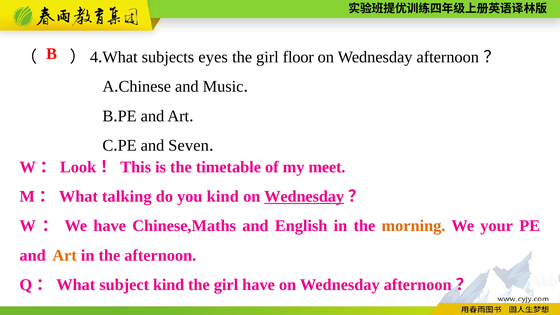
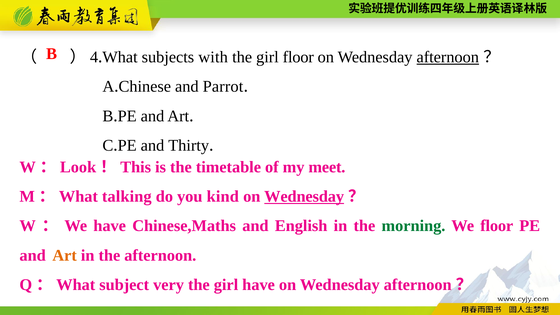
eyes: eyes -> with (213, 57)
afternoon underline: none -> present (448, 57)
Music: Music -> Parrot (223, 87)
Seven: Seven -> Thirty (189, 145)
morning colour: orange -> green (413, 226)
We your: your -> floor (497, 226)
subject kind: kind -> very (169, 285)
